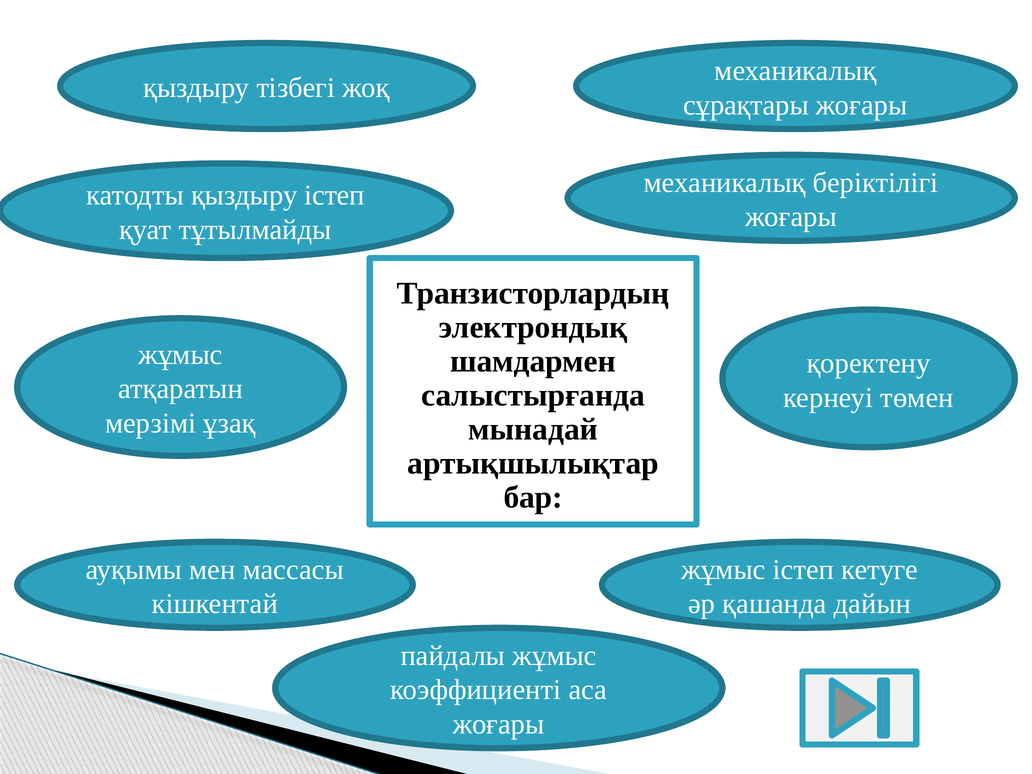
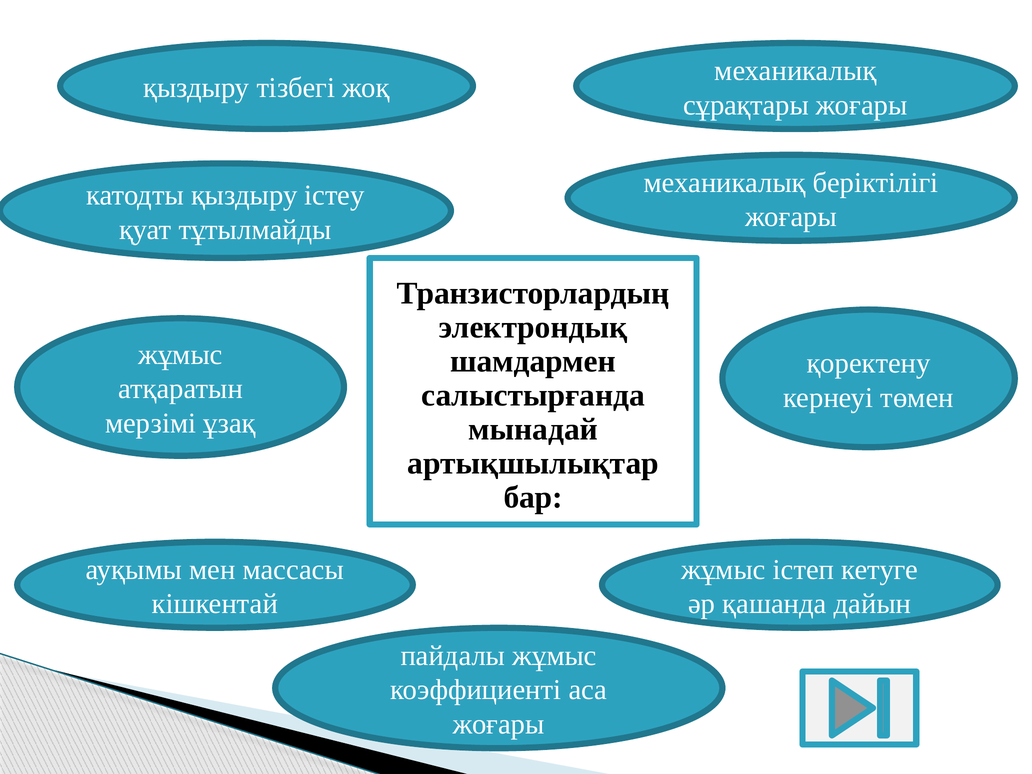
қыздыру істеп: істеп -> істеу (334, 195)
